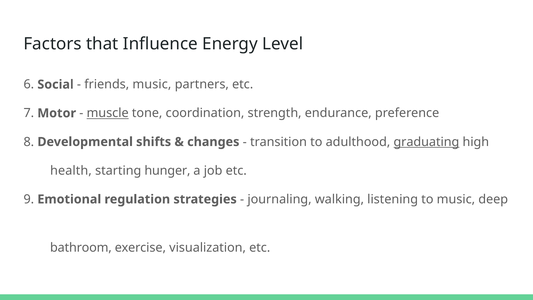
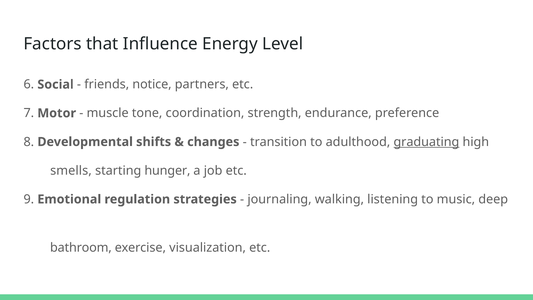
friends music: music -> notice (152, 84)
muscle underline: present -> none (108, 113)
health: health -> smells (71, 170)
